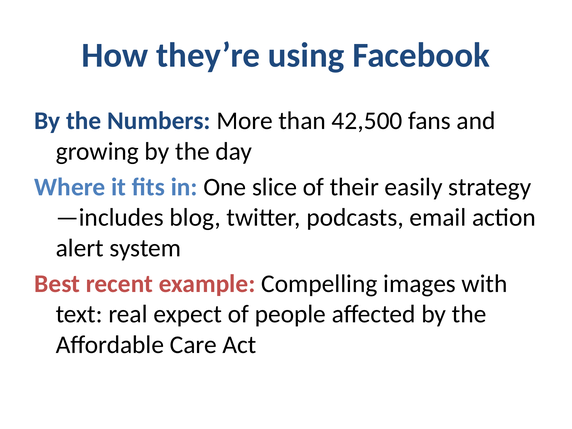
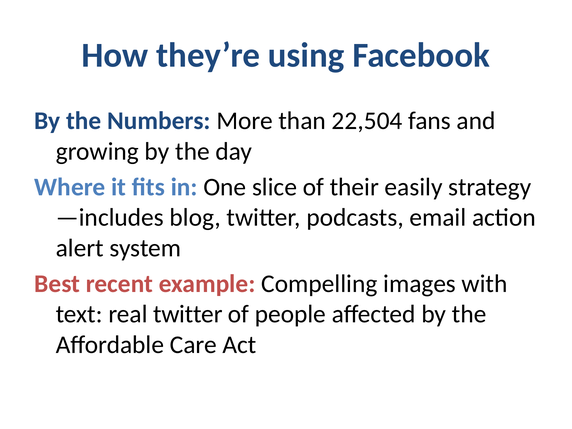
42,500: 42,500 -> 22,504 (367, 121)
real expect: expect -> twitter (188, 314)
